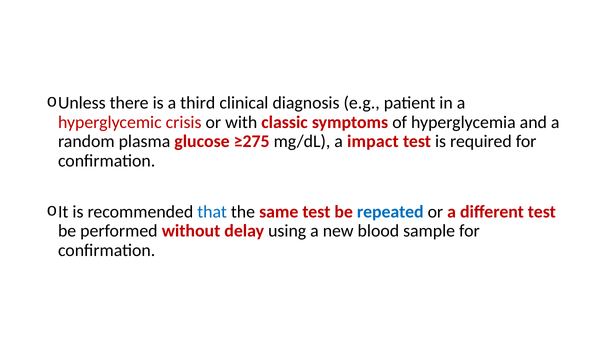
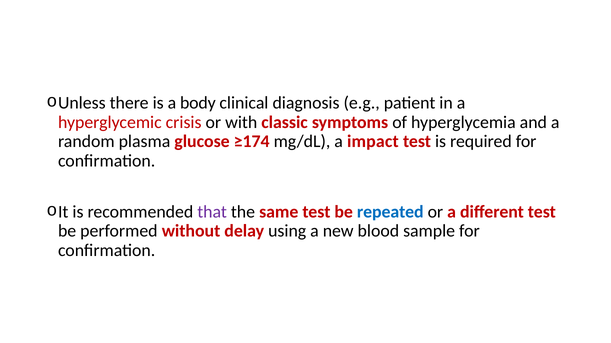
third: third -> body (198, 103)
≥275: ≥275 -> ≥174 (252, 142)
that colour: blue -> purple (212, 212)
